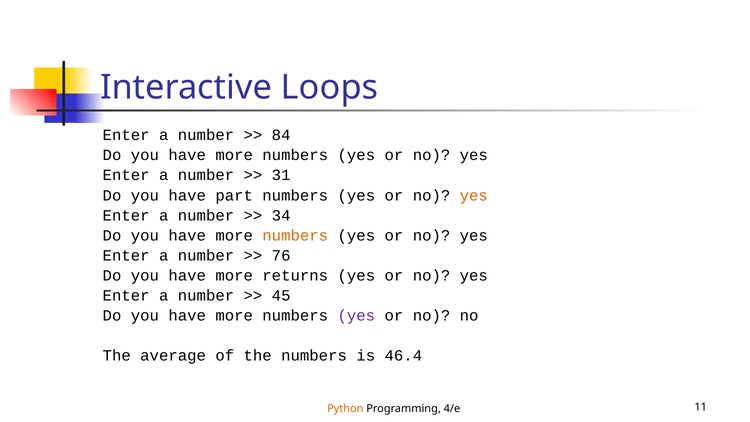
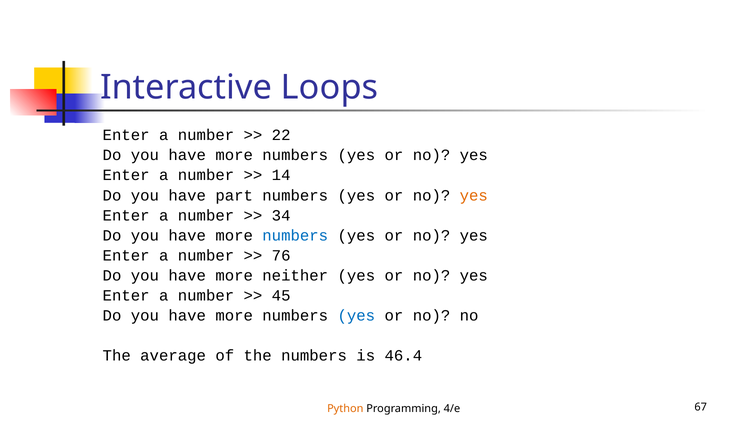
84: 84 -> 22 (281, 135)
31: 31 -> 14 (281, 175)
numbers colour: orange -> blue (295, 235)
returns: returns -> neither (295, 275)
yes colour: purple -> blue (356, 315)
11: 11 -> 67 (701, 407)
